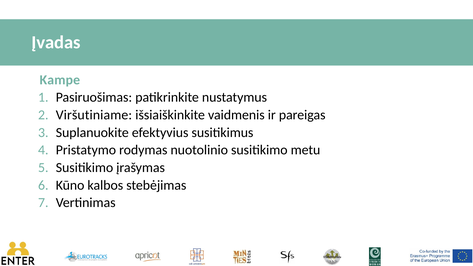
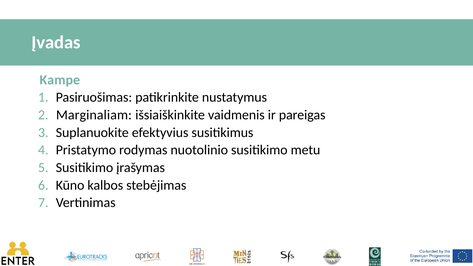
Viršutiniame: Viršutiniame -> Marginaliam (94, 115)
